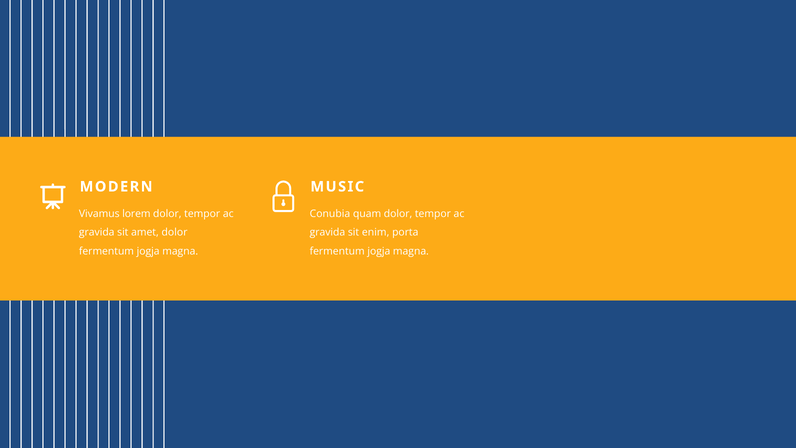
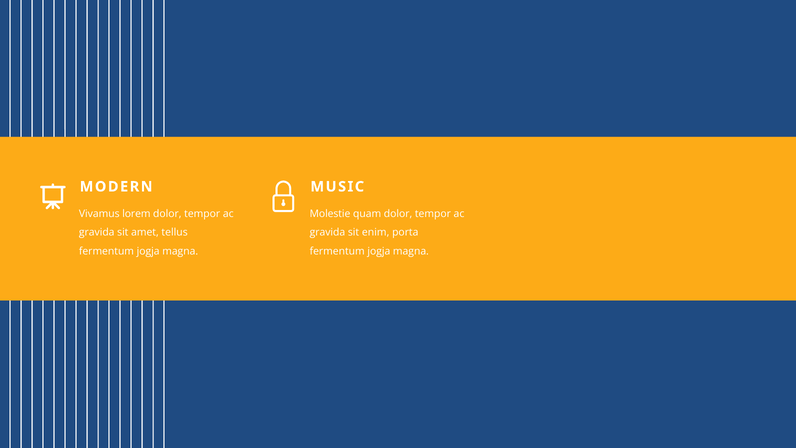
Conubia: Conubia -> Molestie (330, 214)
amet dolor: dolor -> tellus (175, 232)
